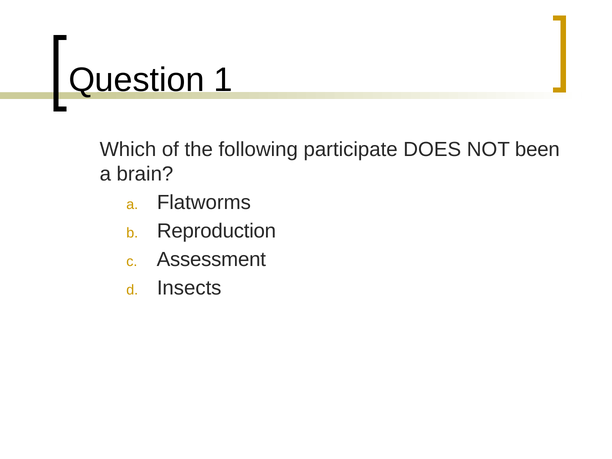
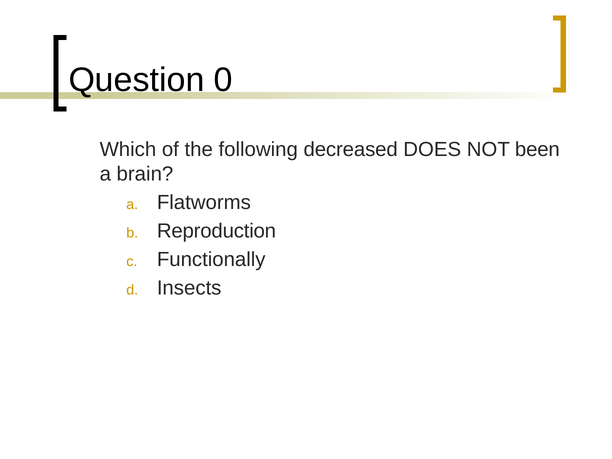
1: 1 -> 0 (223, 80)
participate: participate -> decreased (351, 149)
Assessment: Assessment -> Functionally (211, 259)
